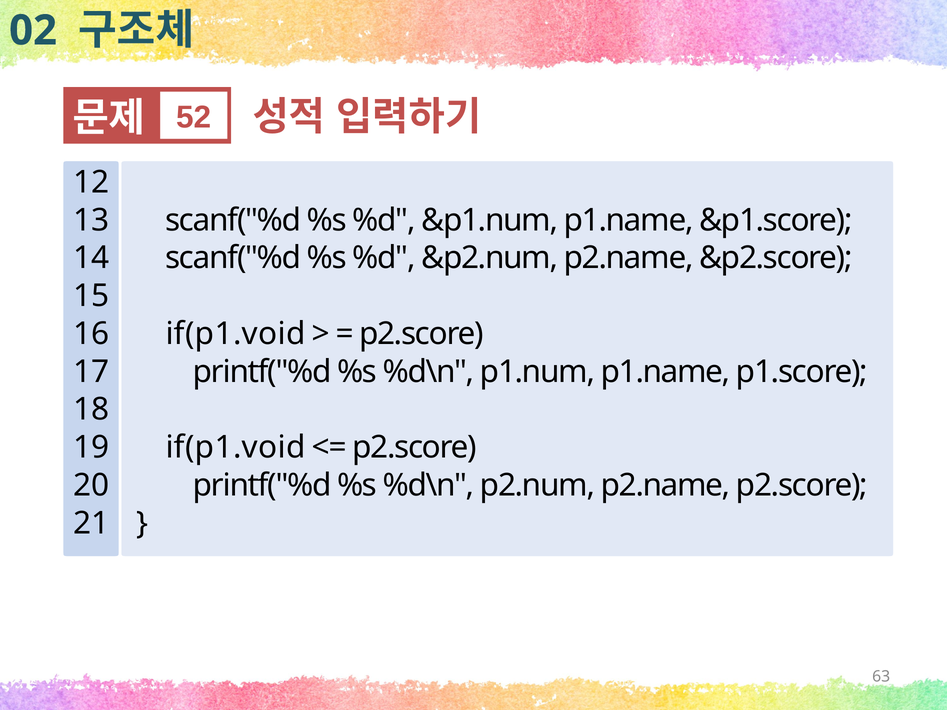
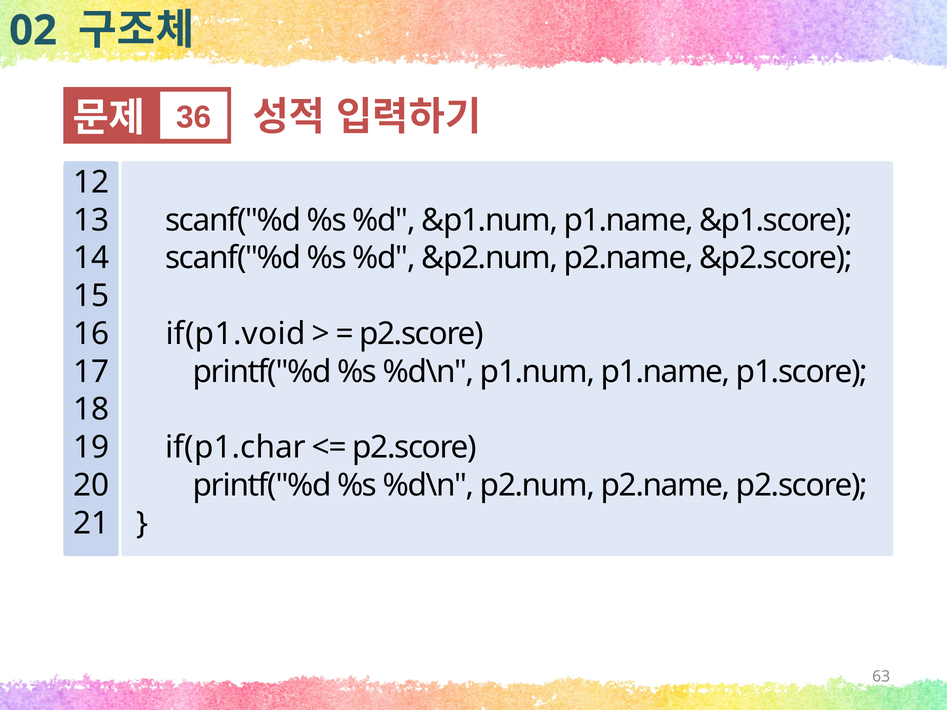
52: 52 -> 36 (194, 118)
if(p1.void: if(p1.void -> if(p1.char (236, 448)
